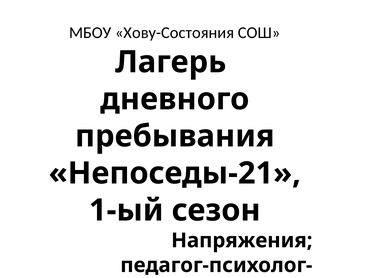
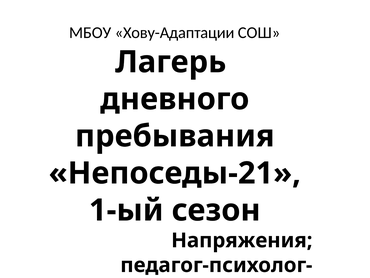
Хову-Состояния: Хову-Состояния -> Хову-Адаптации (175, 33)
